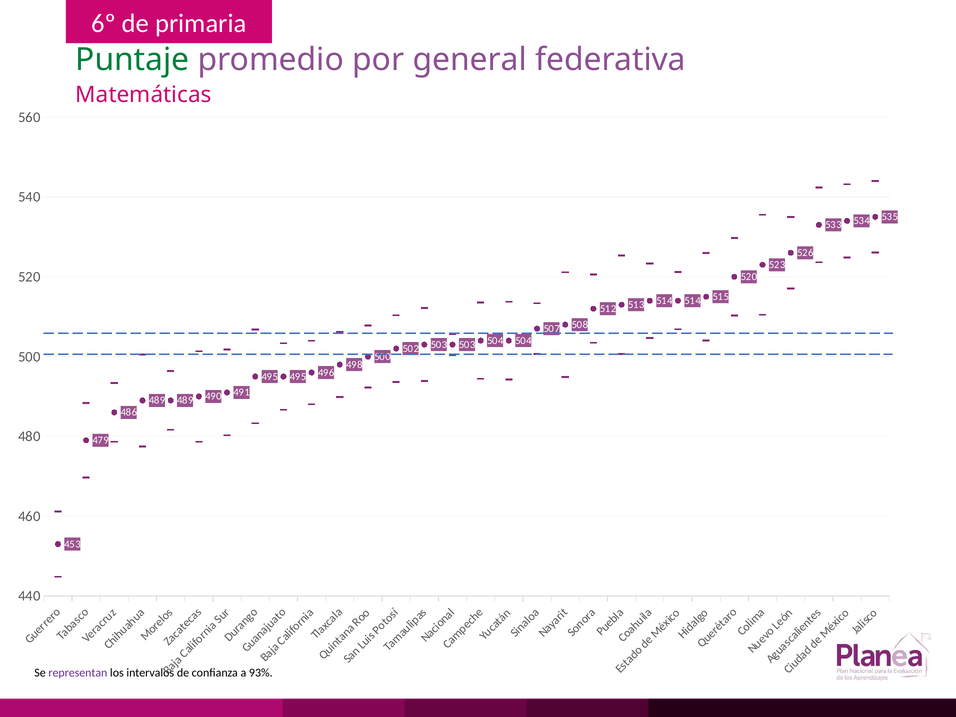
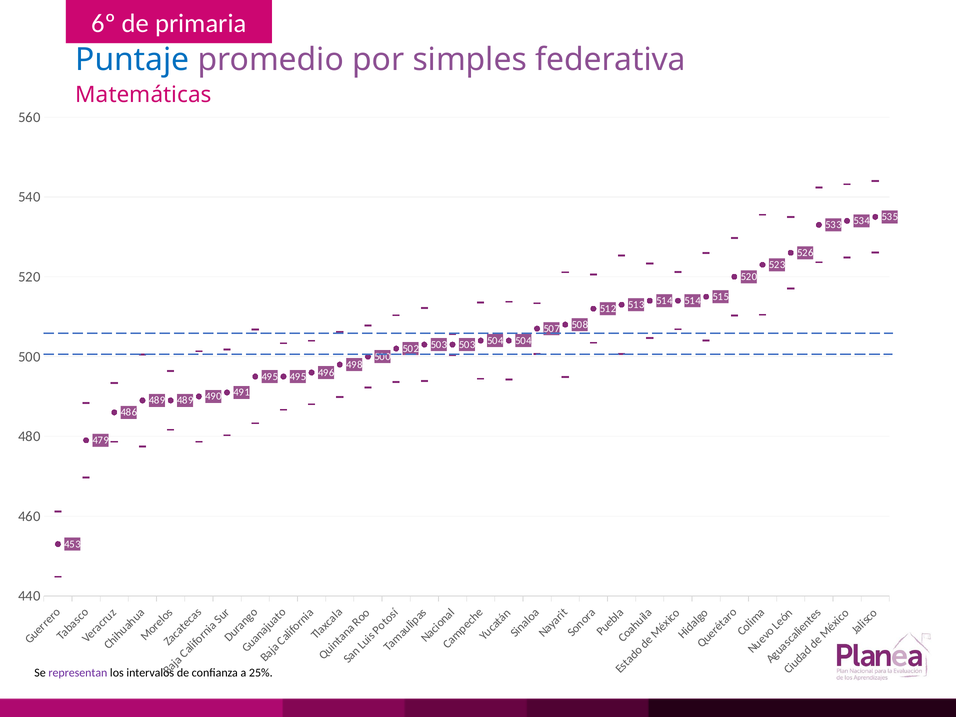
Puntaje colour: green -> blue (132, 60)
general: general -> simples (470, 60)
93%: 93% -> 25% (261, 673)
